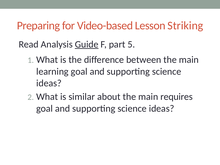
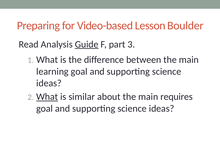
Striking: Striking -> Boulder (185, 26)
5: 5 -> 3 (131, 44)
What underline: none -> present (47, 97)
